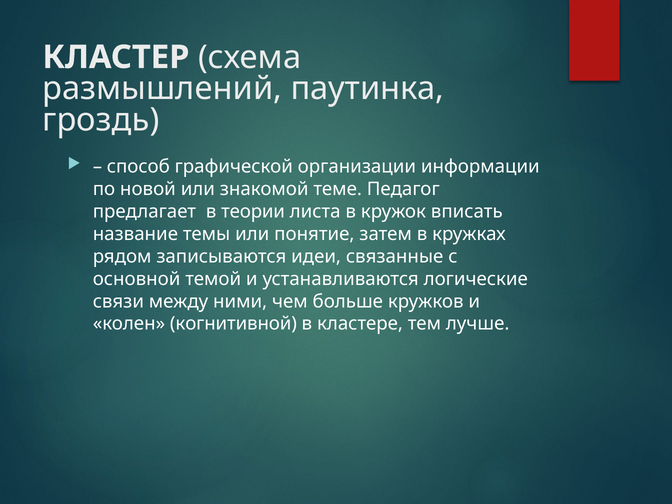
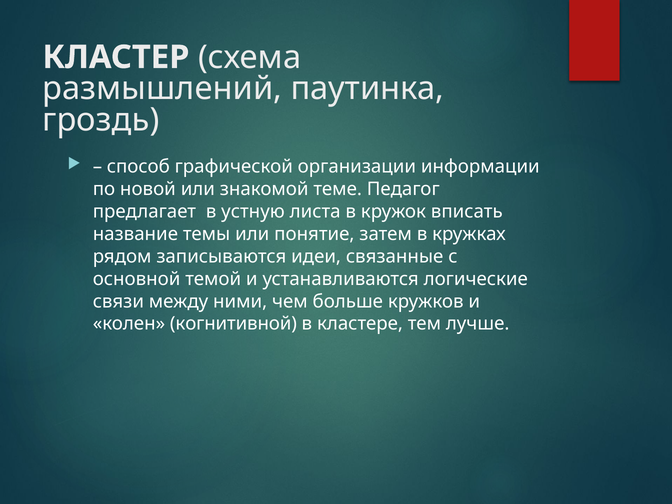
теории: теории -> устную (253, 212)
